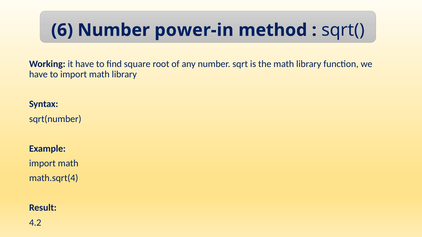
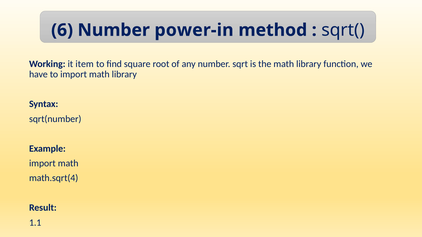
it have: have -> item (85, 64)
4.2: 4.2 -> 1.1 (35, 223)
